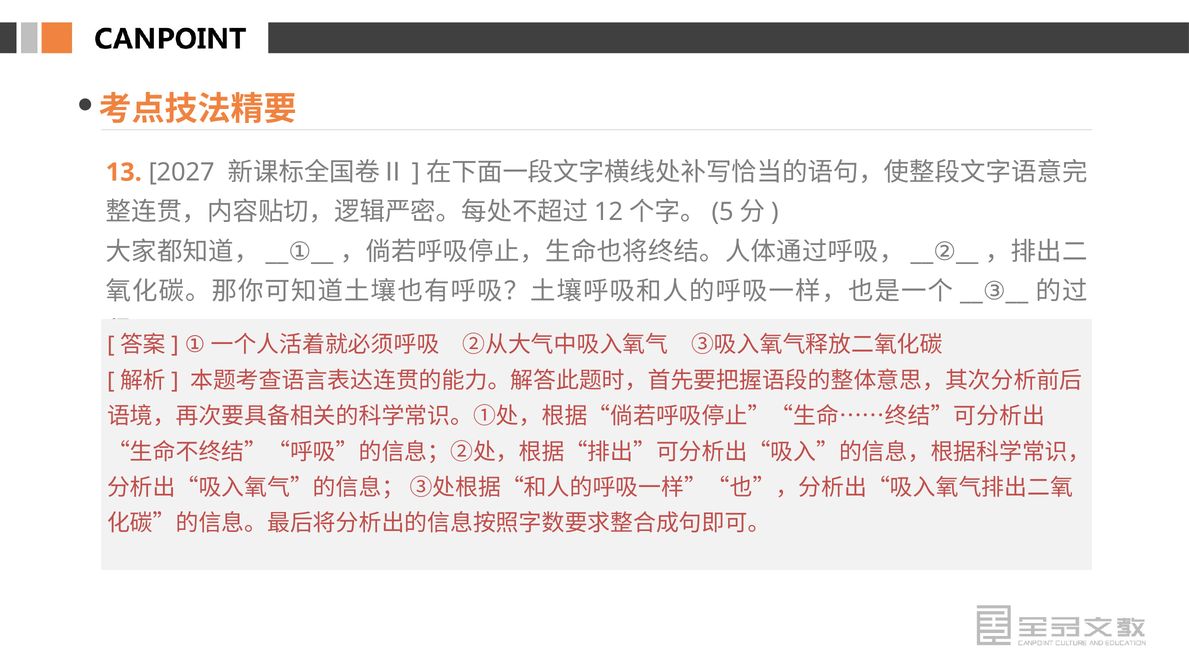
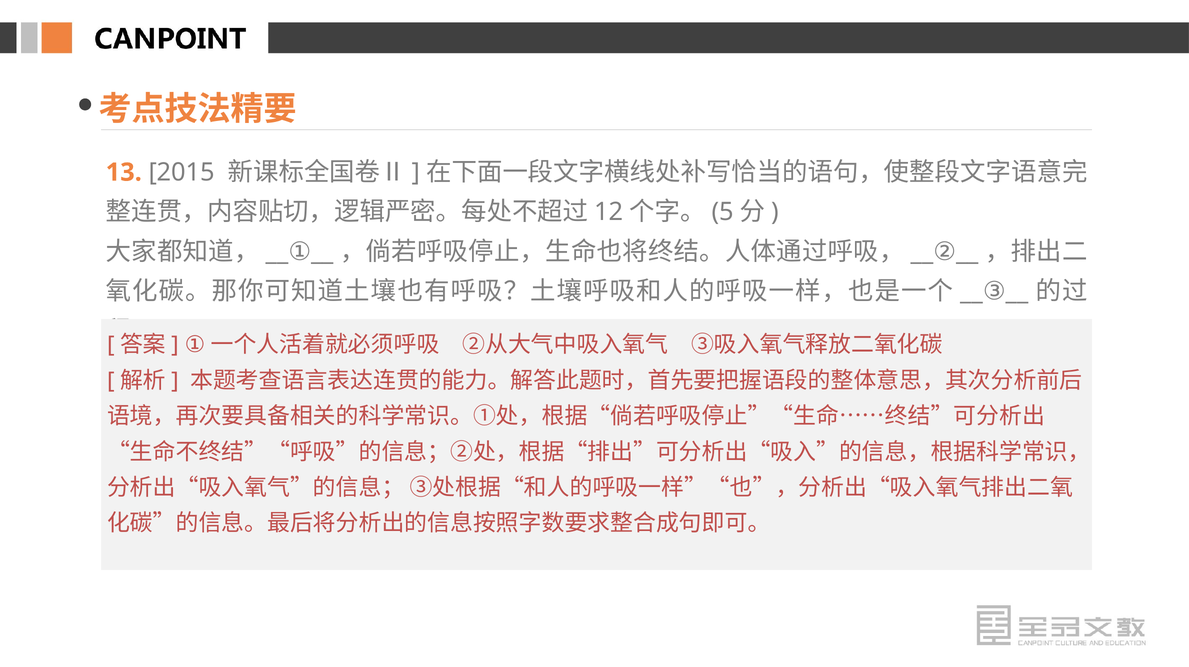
2027: 2027 -> 2015 (182, 172)
